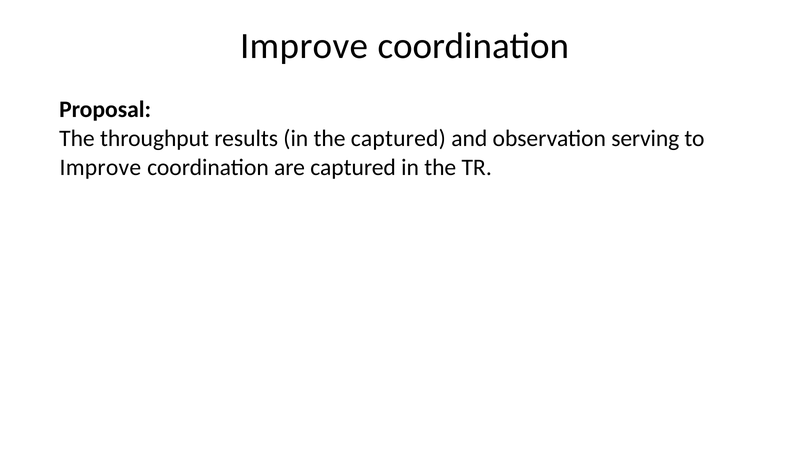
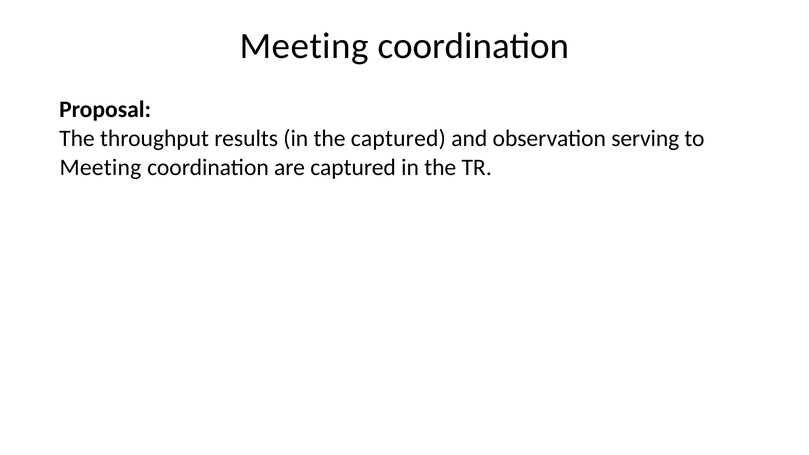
Improve: Improve -> Meeting (304, 46)
Improve: Improve -> Meeting (100, 167)
